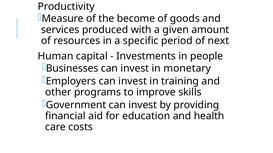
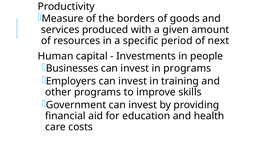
become: become -> borders (136, 19)
in monetary: monetary -> programs (187, 69)
